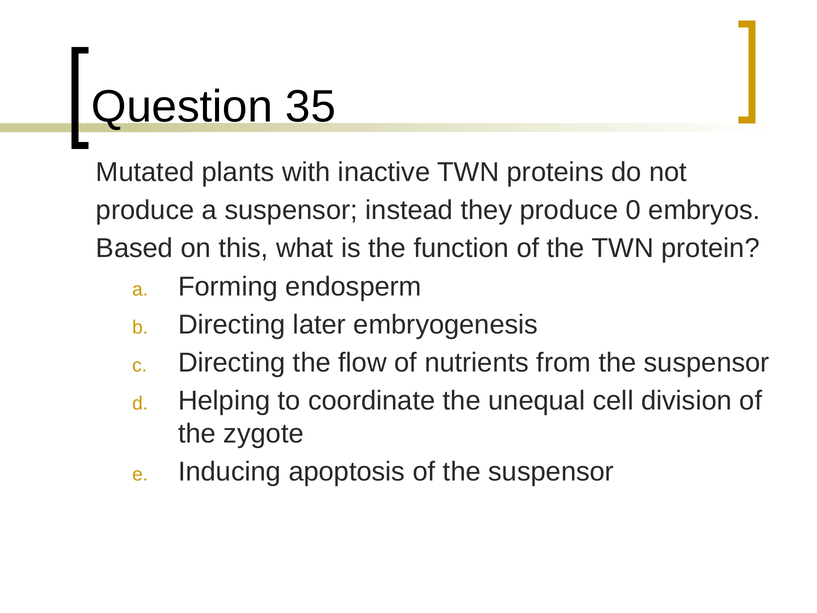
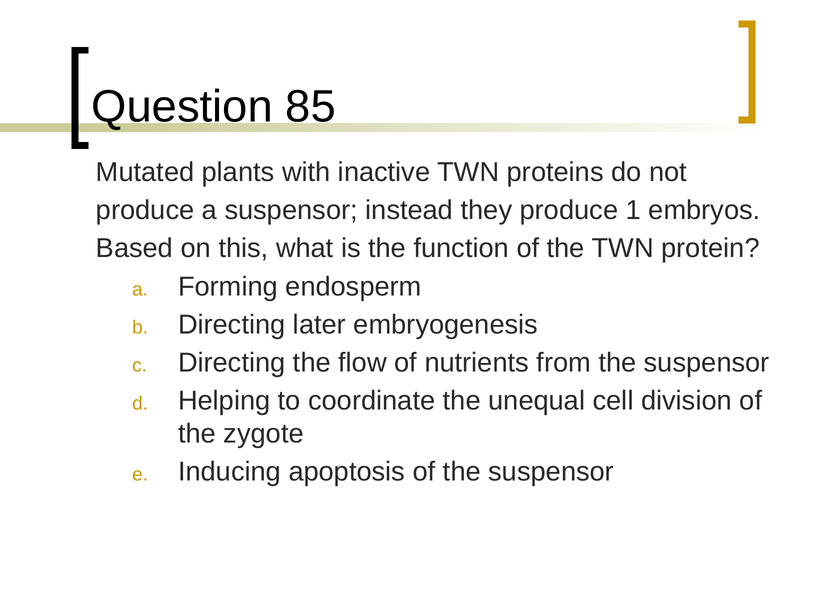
35: 35 -> 85 (311, 107)
0: 0 -> 1 (633, 210)
